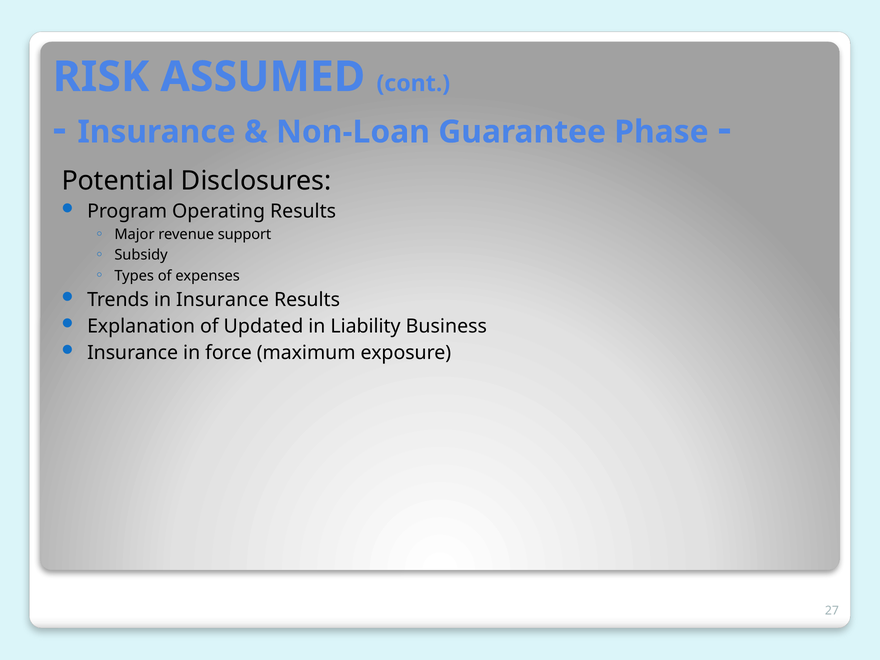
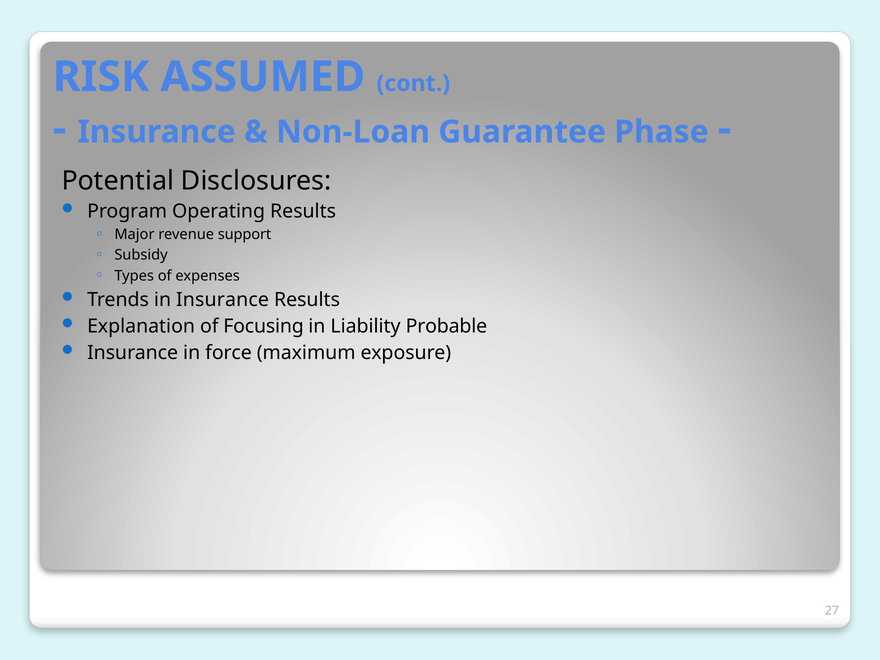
Updated: Updated -> Focusing (264, 326)
Business: Business -> Probable (446, 326)
